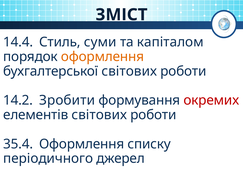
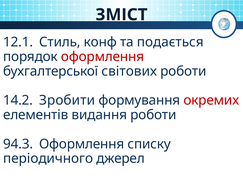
14.4: 14.4 -> 12.1 (18, 42)
суми: суми -> конф (100, 42)
капіталом: капіталом -> подається (170, 42)
оформлення colour: orange -> red (103, 57)
елементів світових: світових -> видання (99, 115)
35.4: 35.4 -> 94.3 (18, 144)
